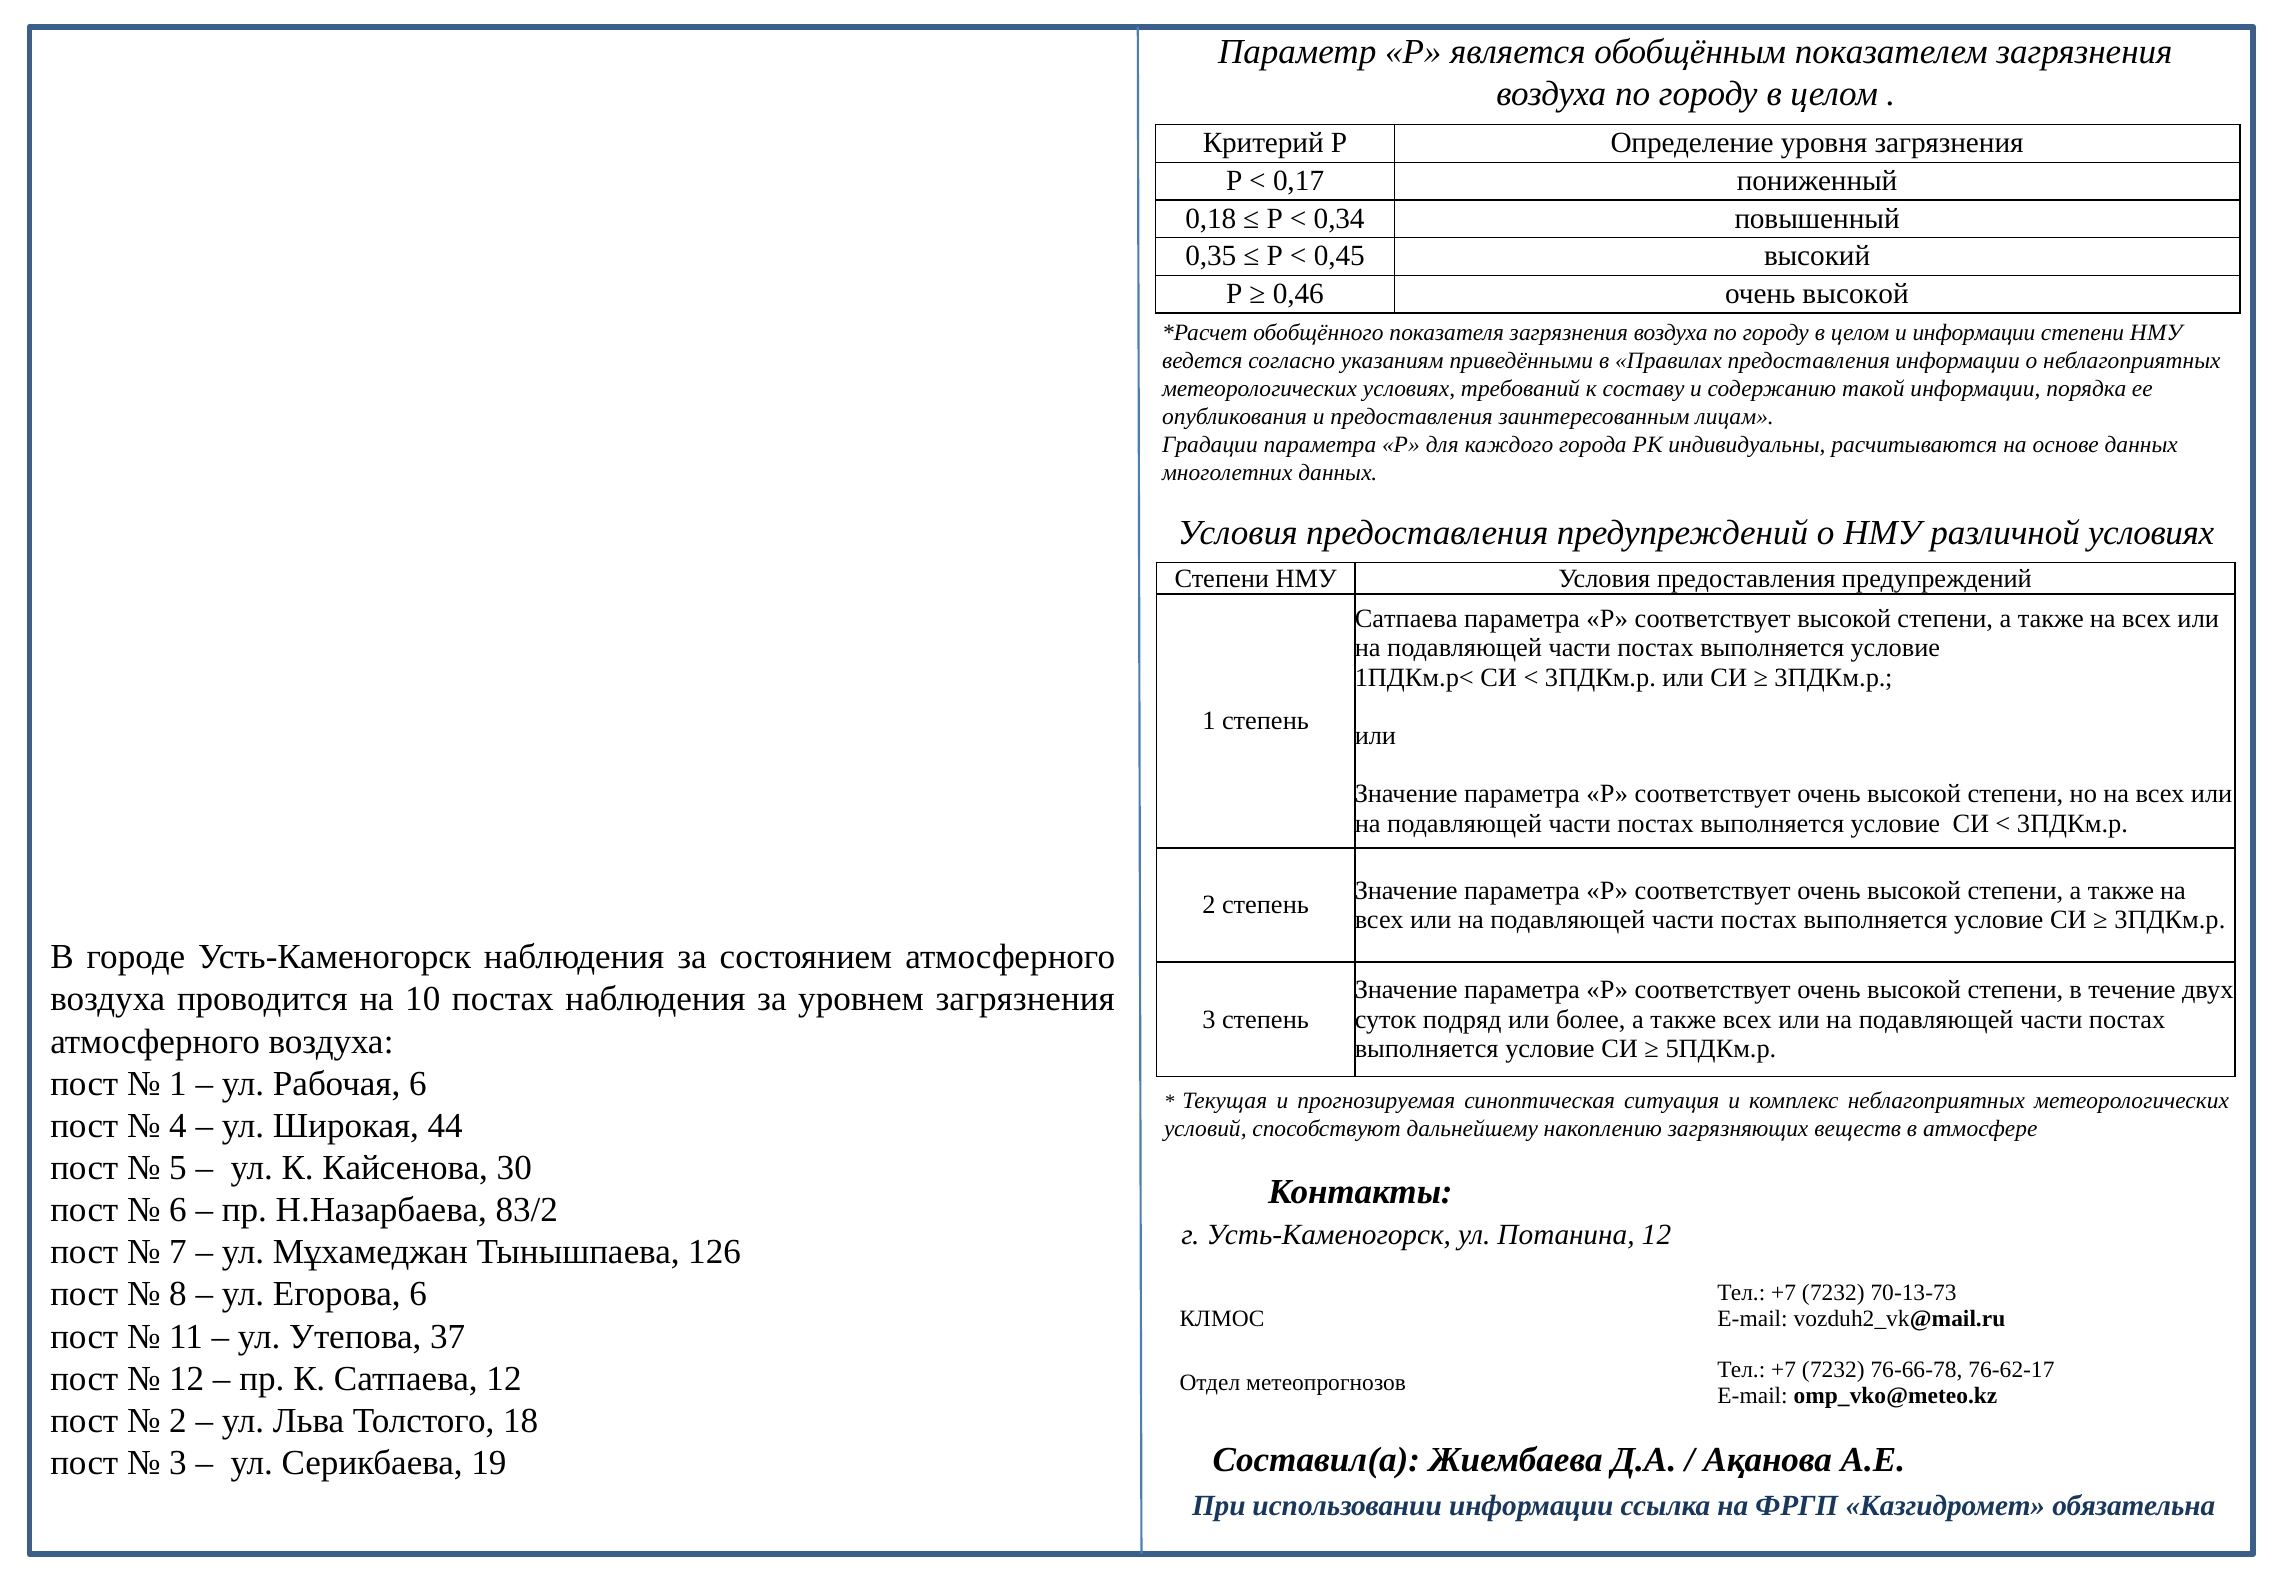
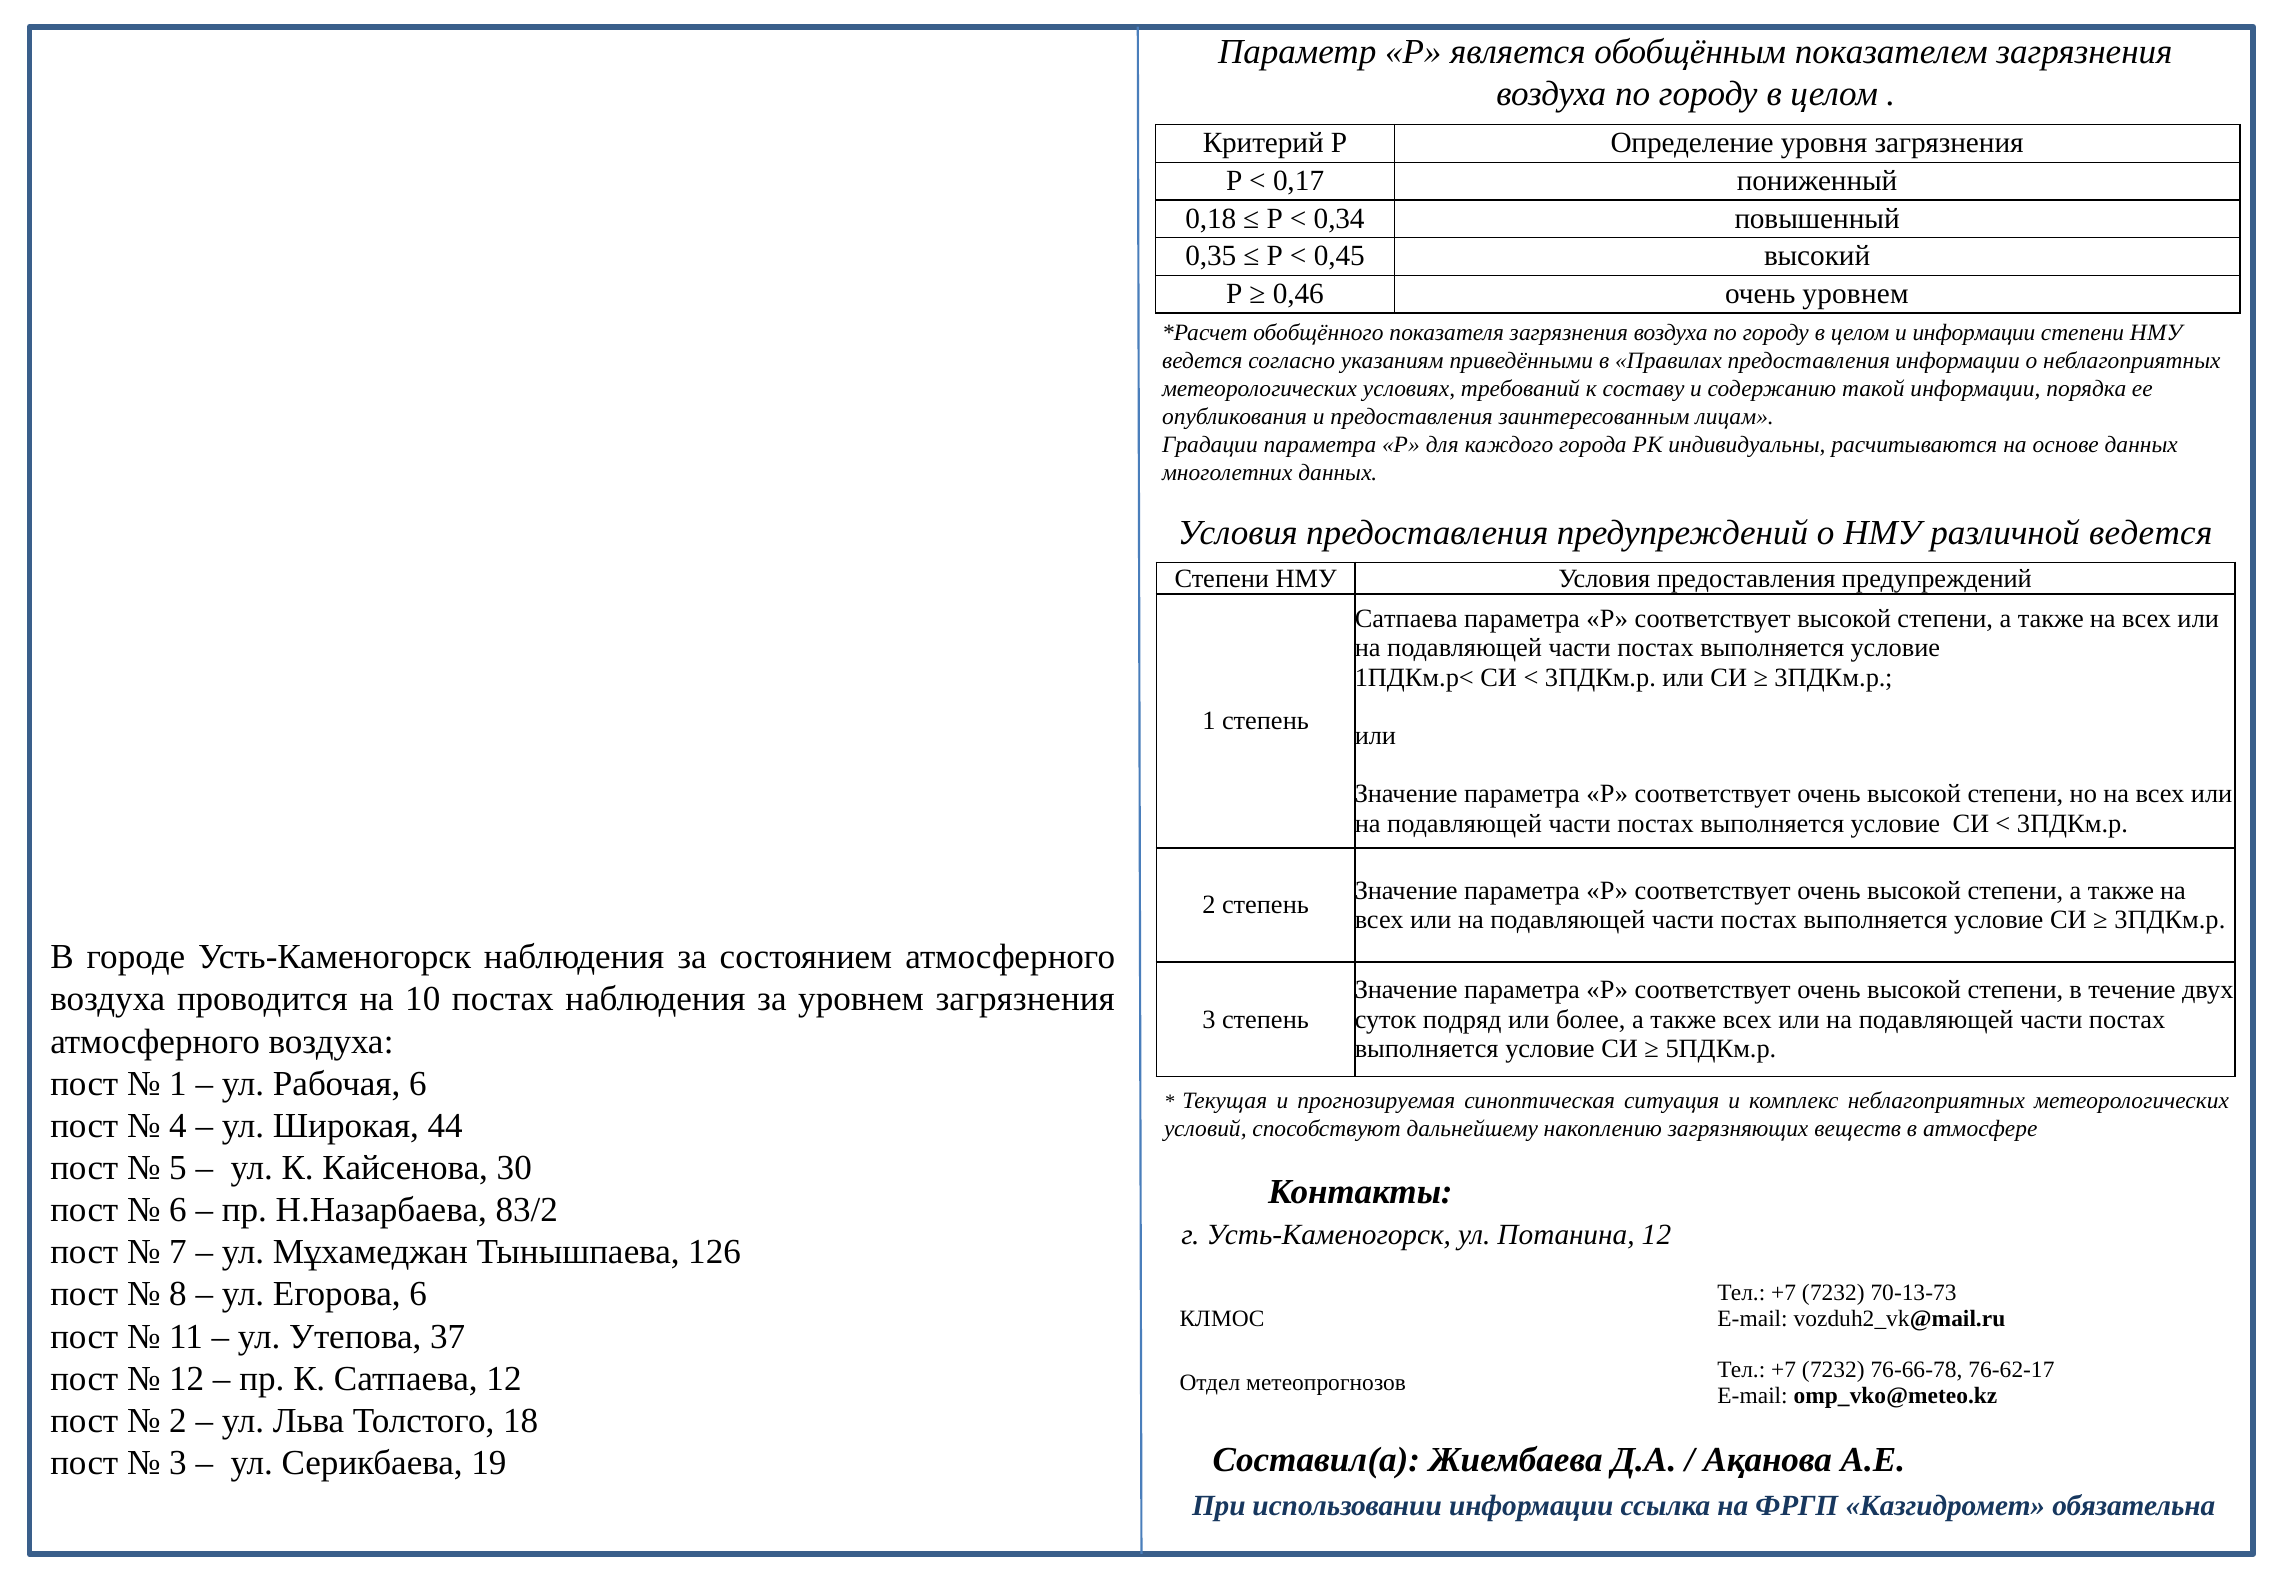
0,46 очень высокой: высокой -> уровнем (1856, 294)
различной условиях: условиях -> ведется (2151, 533)
